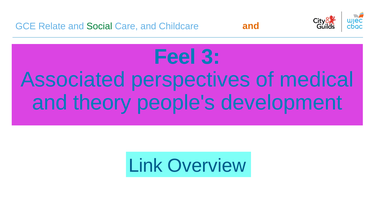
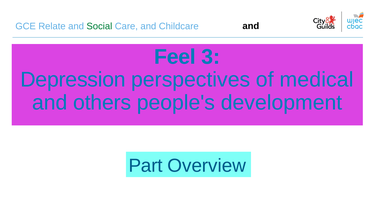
and colour: orange -> black (251, 26)
Associated: Associated -> Depression (73, 80)
theory: theory -> others (102, 103)
Link: Link -> Part (146, 166)
